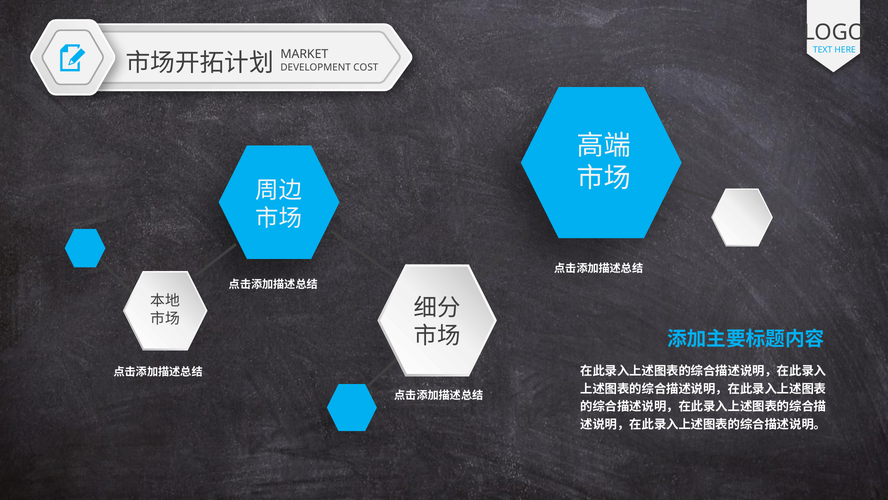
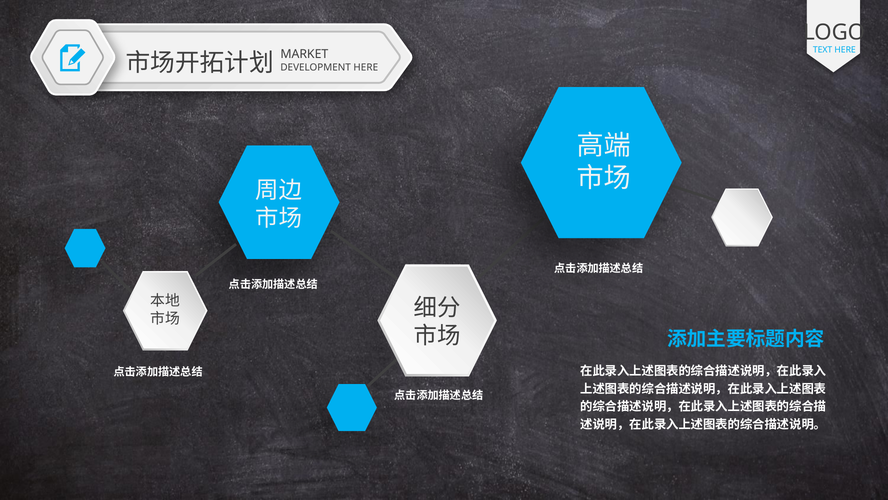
DEVELOPMENT COST: COST -> HERE (366, 67)
